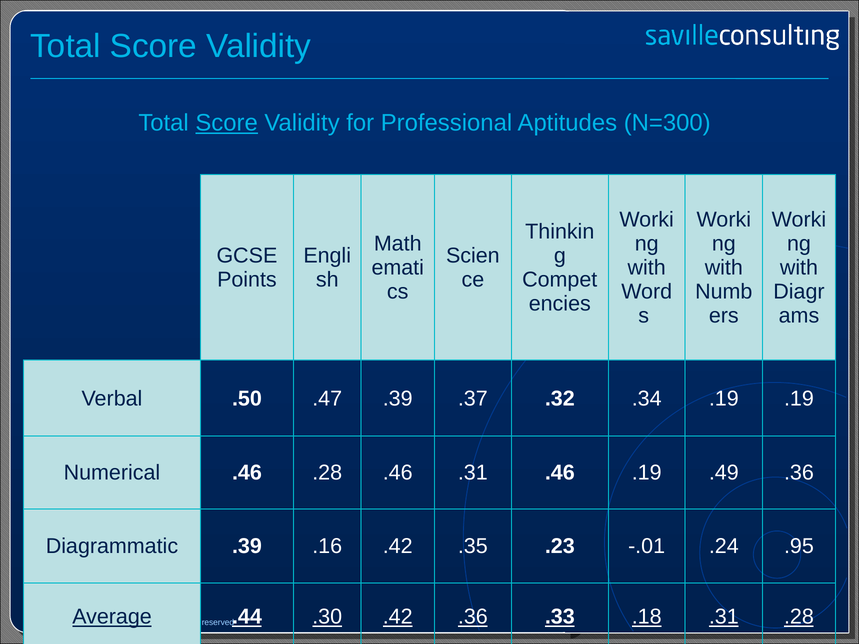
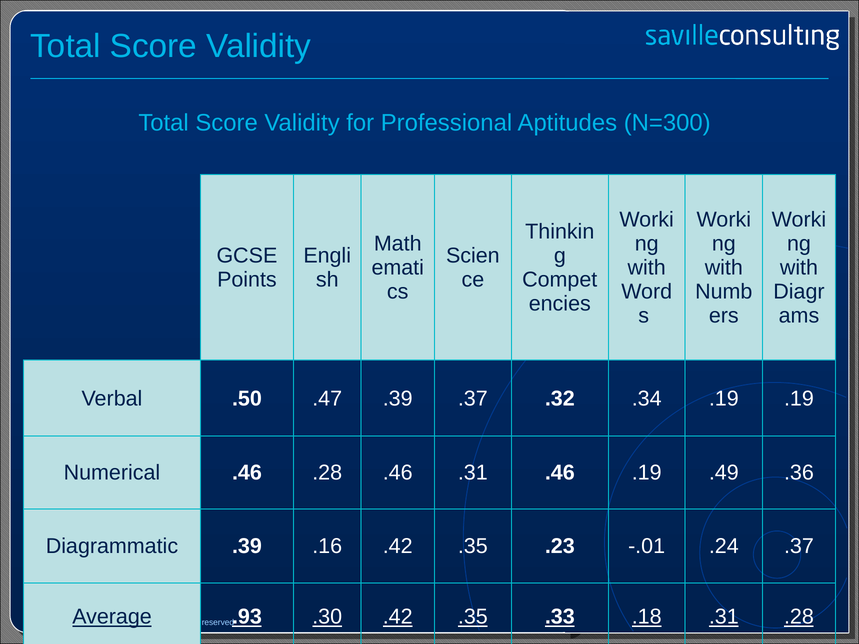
Score underline: present -> none (227, 123)
.24 .95: .95 -> .37 (799, 546)
.44: .44 -> .93 (247, 617)
.30 .42 .36: .36 -> .35 (473, 617)
